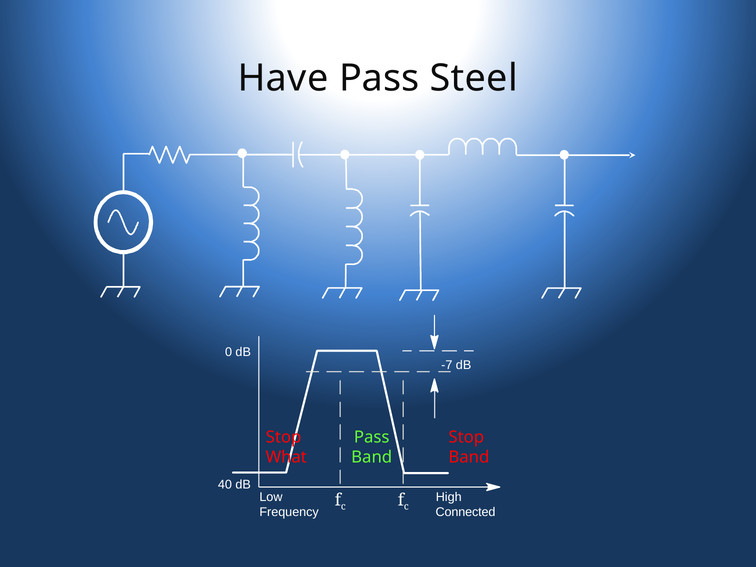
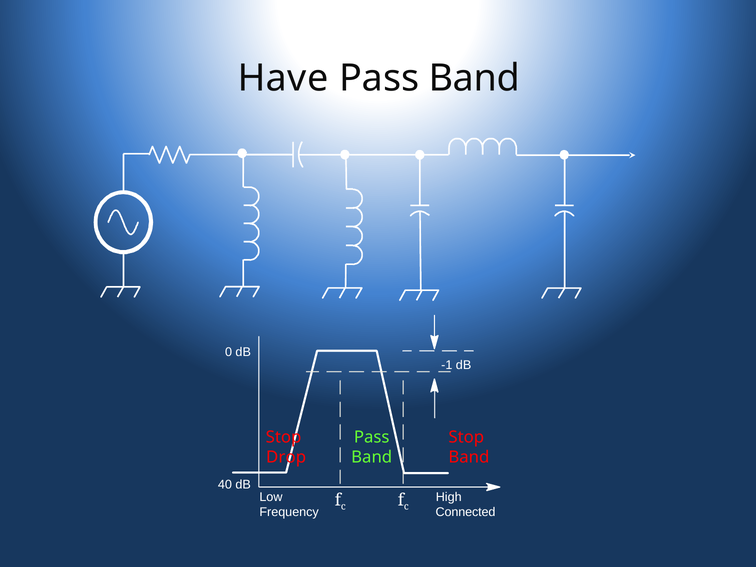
Steel: Steel -> Band (474, 78)
-7: -7 -> -1 (447, 365)
What: What -> Drop (286, 457)
